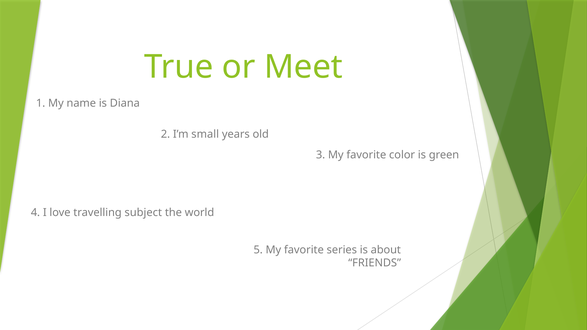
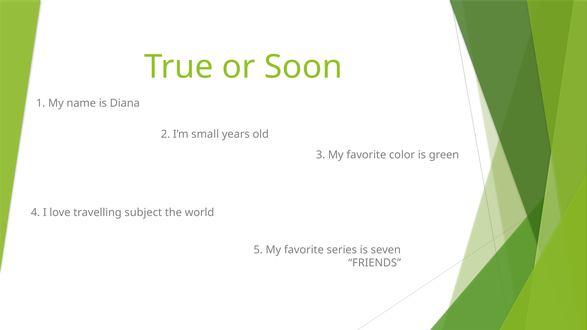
Meet: Meet -> Soon (303, 67)
about: about -> seven (386, 250)
